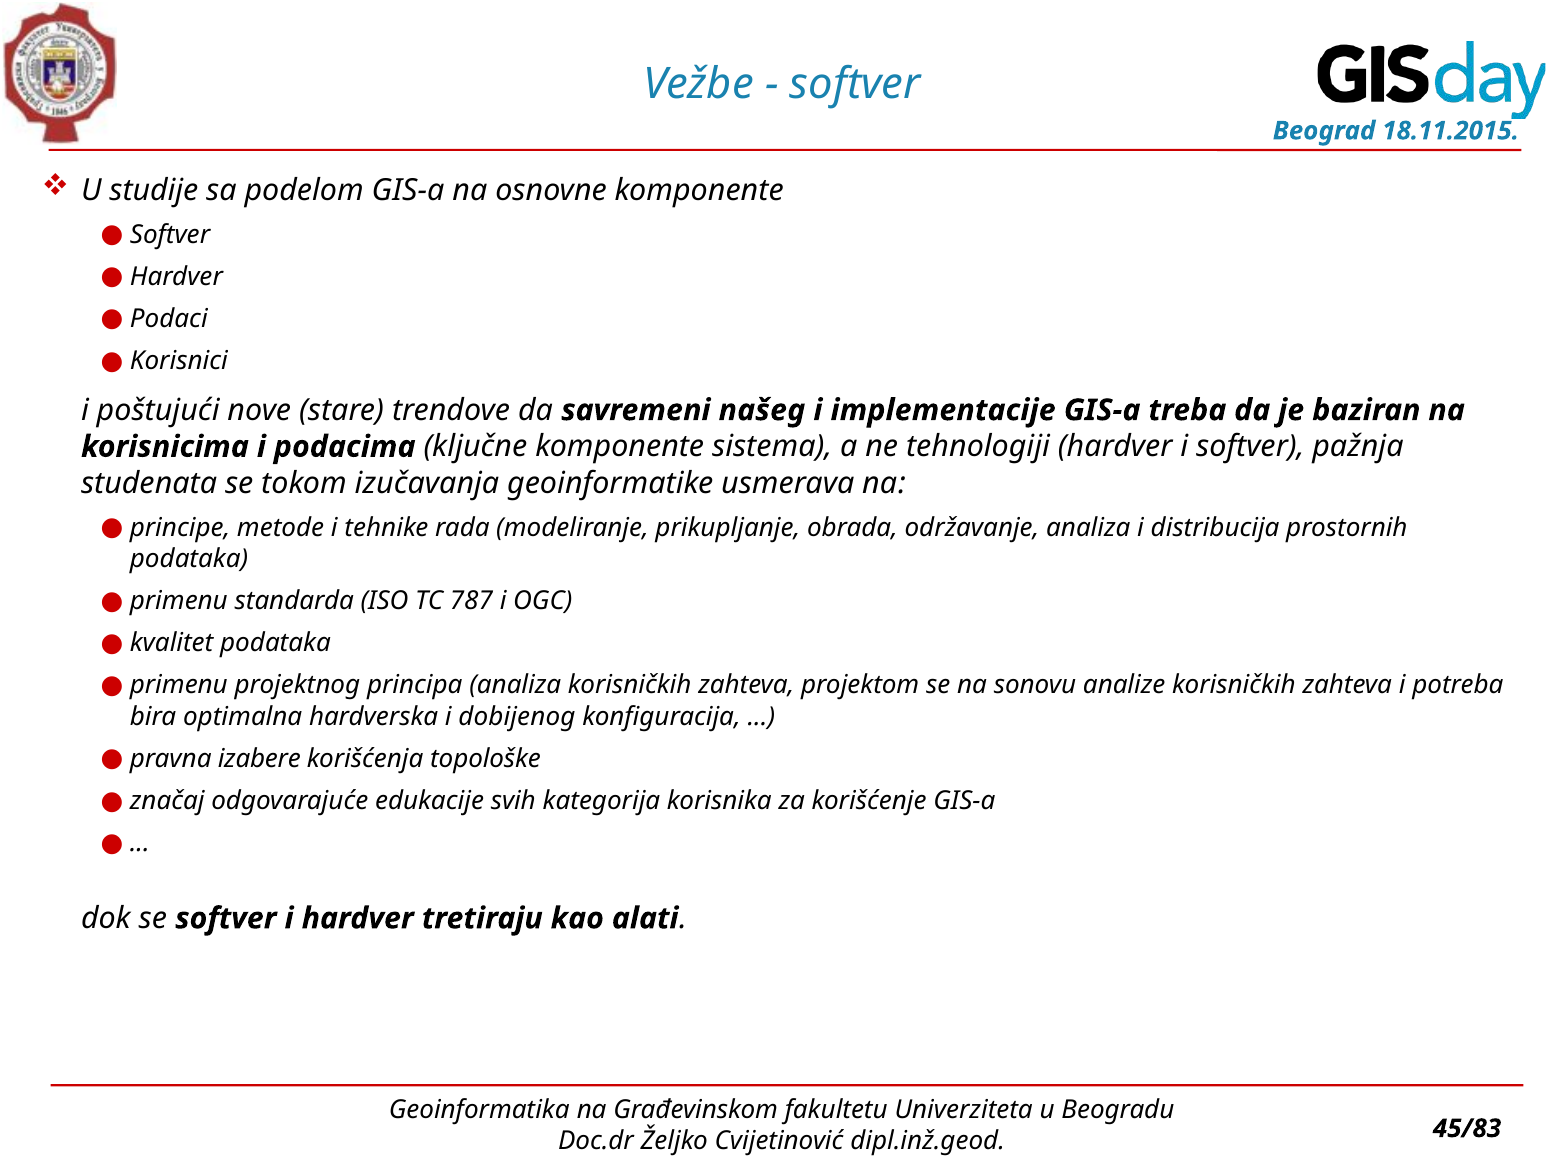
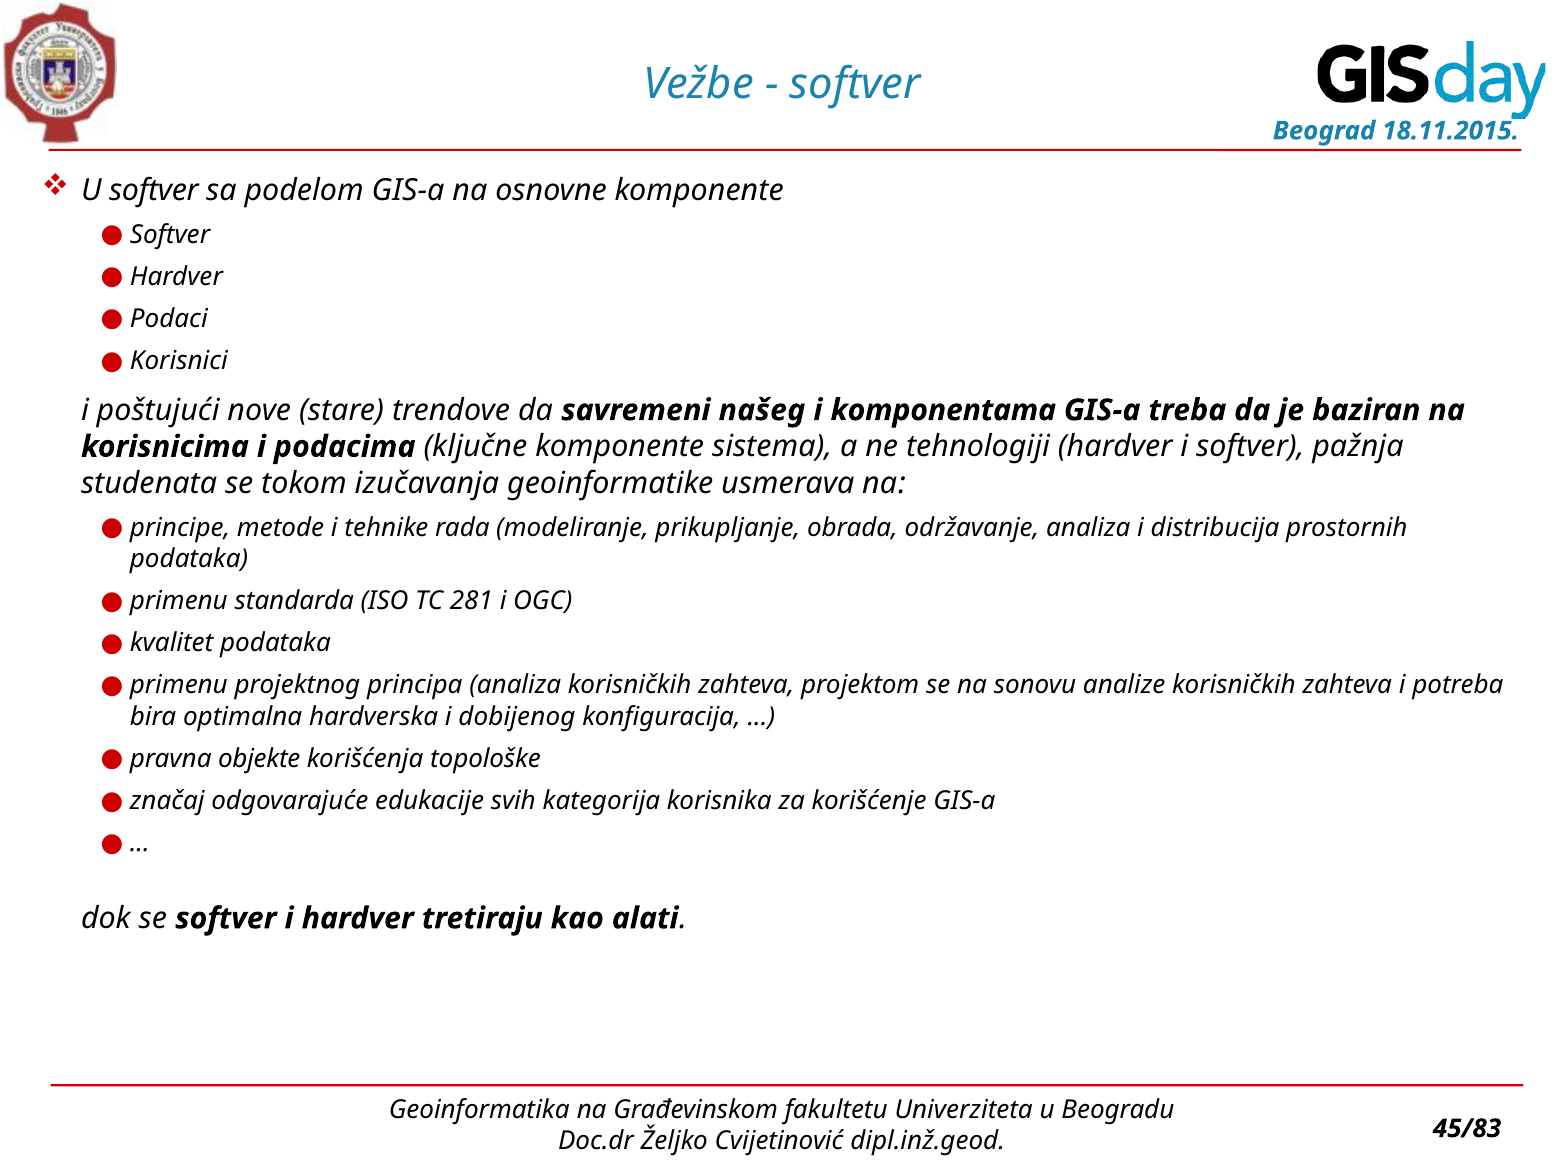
U studije: studije -> softver (154, 190)
implementacije: implementacije -> komponentama (943, 410)
787: 787 -> 281 (471, 601)
izabere: izabere -> objekte (259, 759)
